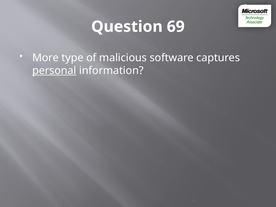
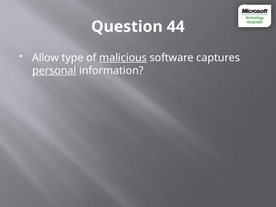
69: 69 -> 44 (176, 27)
More: More -> Allow (46, 58)
malicious underline: none -> present (123, 58)
